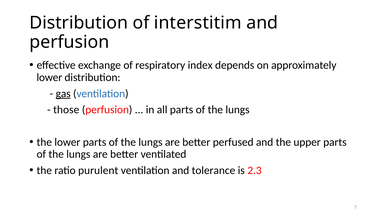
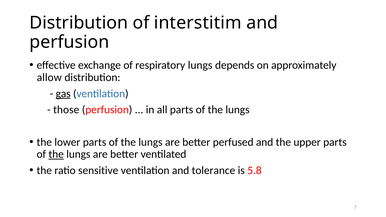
respiratory index: index -> lungs (200, 65)
lower: lower -> allow (49, 77)
the underline: none -> present (56, 154)
purulent: purulent -> sensitive (98, 171)
2.3: 2.3 -> 5.8 (255, 171)
